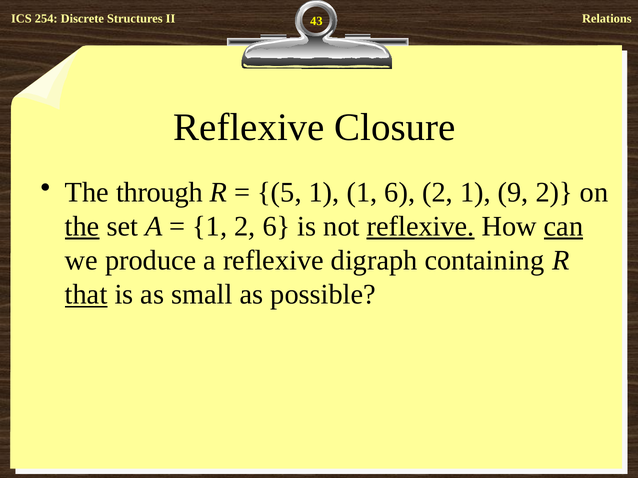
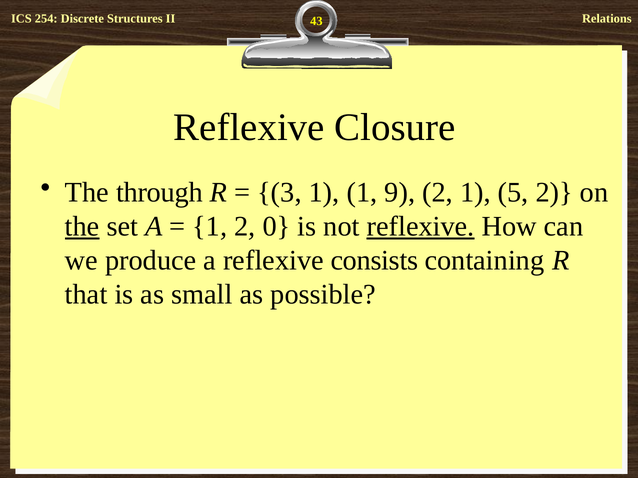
5: 5 -> 3 (279, 193)
1 6: 6 -> 9 (400, 193)
9: 9 -> 5 (513, 193)
2 6: 6 -> 0 (276, 227)
can underline: present -> none (564, 227)
digraph: digraph -> consists (374, 261)
that underline: present -> none (86, 295)
